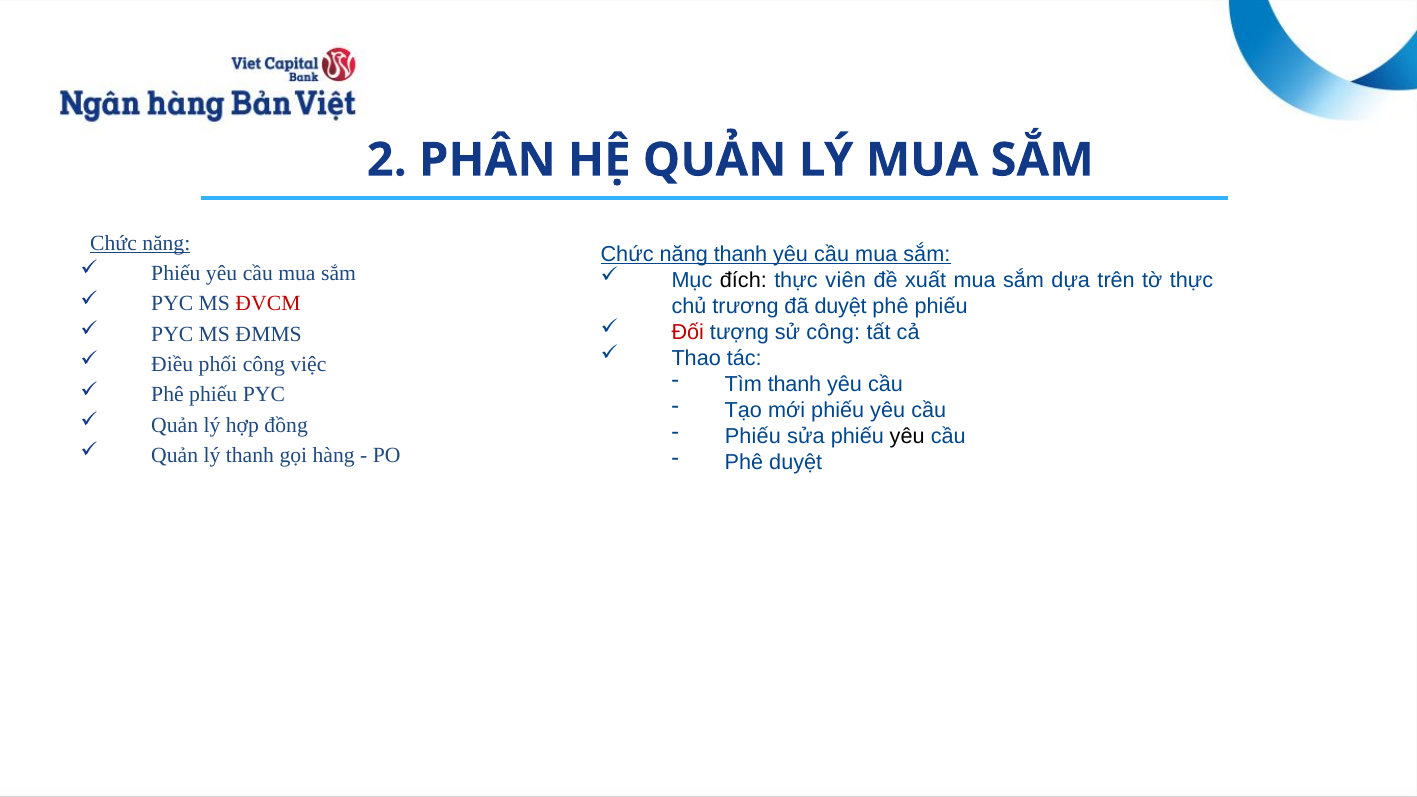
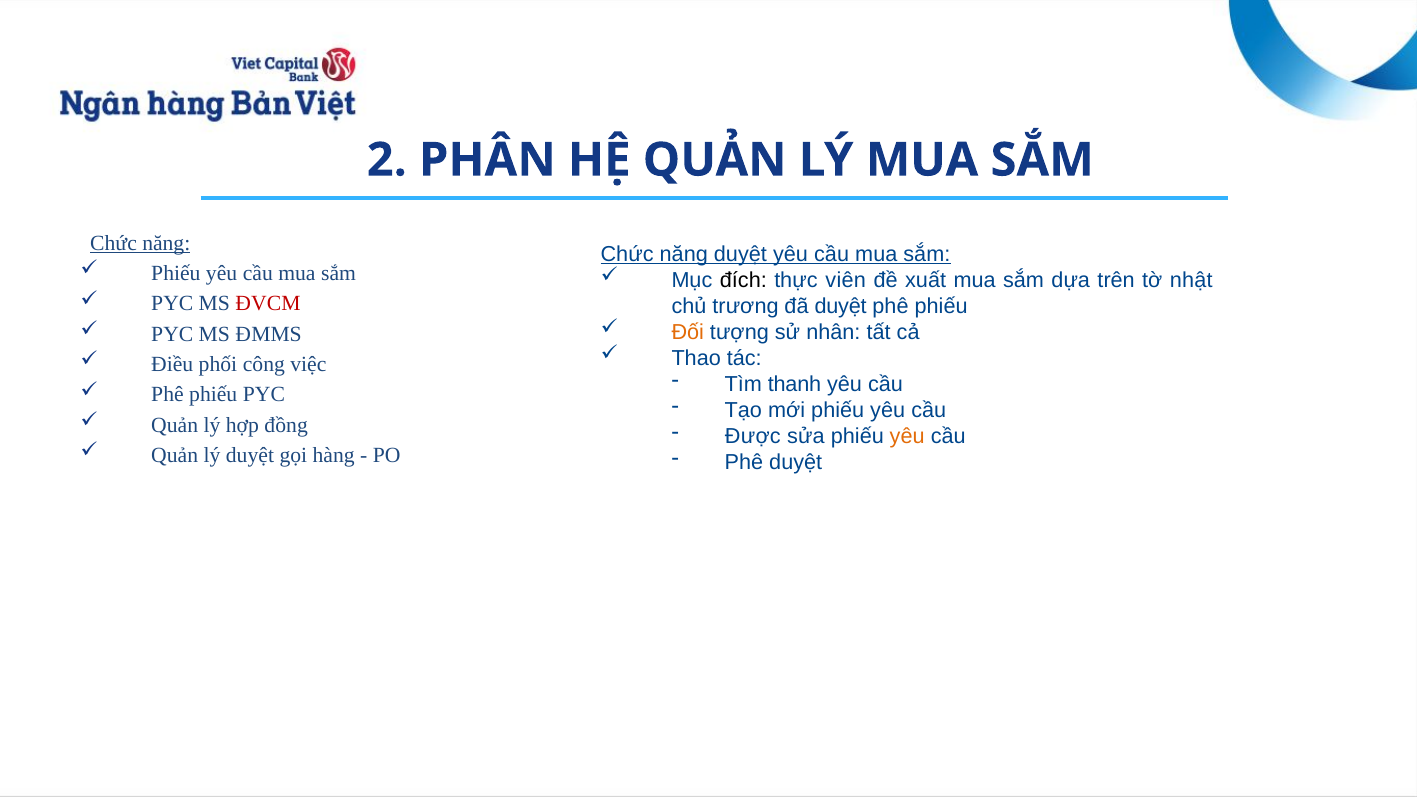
năng thanh: thanh -> duyệt (740, 254)
tờ thực: thực -> nhật (1191, 280)
Đối colour: red -> orange (688, 332)
sử công: công -> nhân (833, 332)
Phiếu: Phiếu -> Được (753, 436)
yêu colour: black -> orange (907, 436)
lý thanh: thanh -> duyệt (250, 455)
